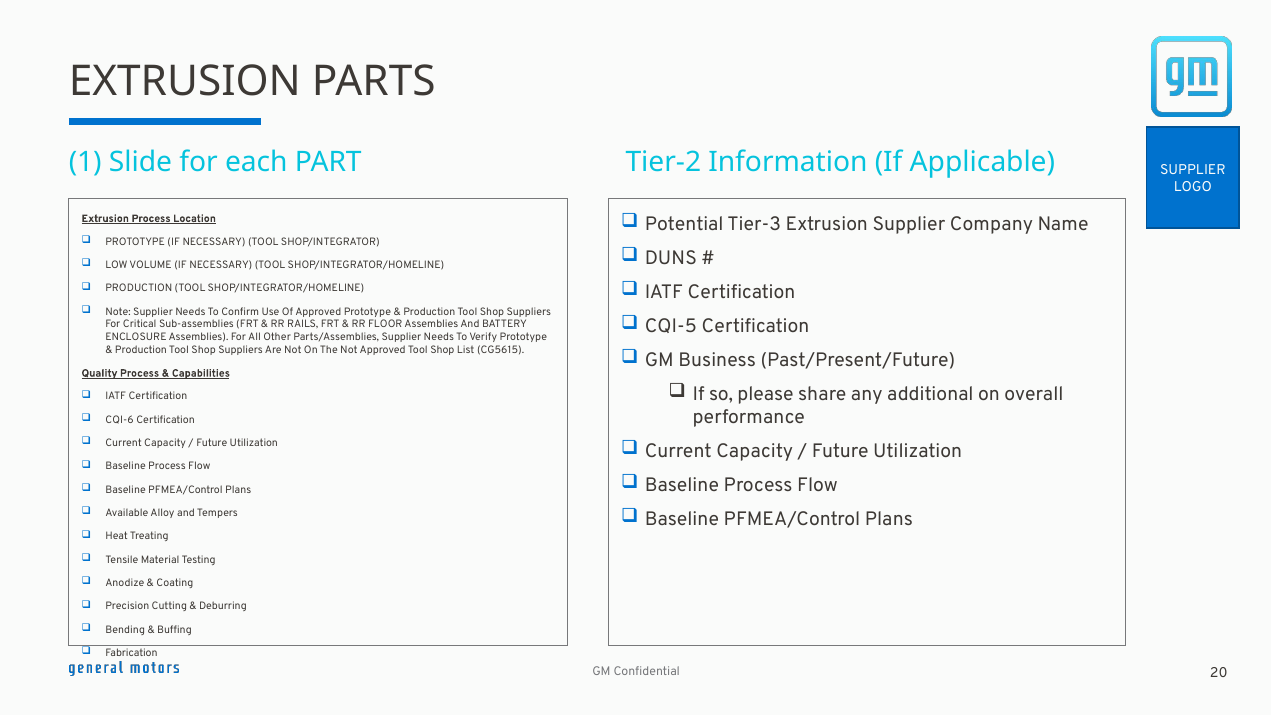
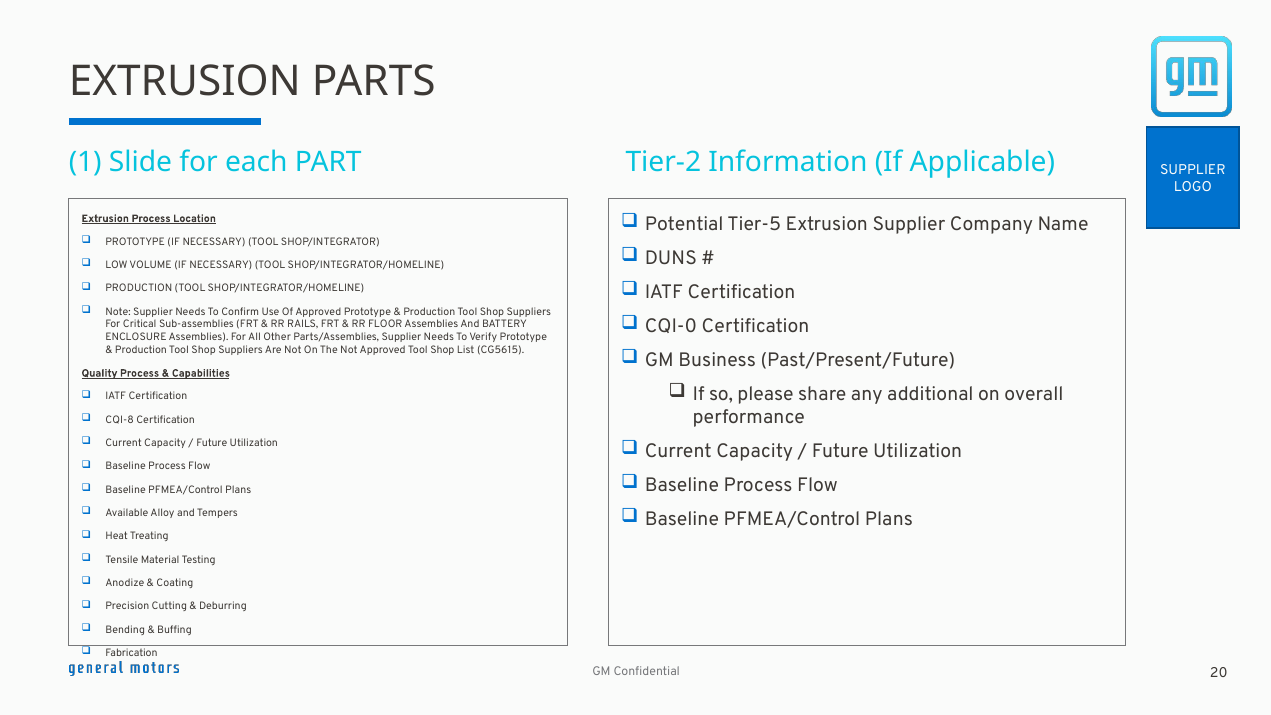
Tier-3: Tier-3 -> Tier-5 (754, 224)
CQI-5: CQI-5 -> CQI-0 (671, 326)
CQI-6: CQI-6 -> CQI-8 (120, 420)
